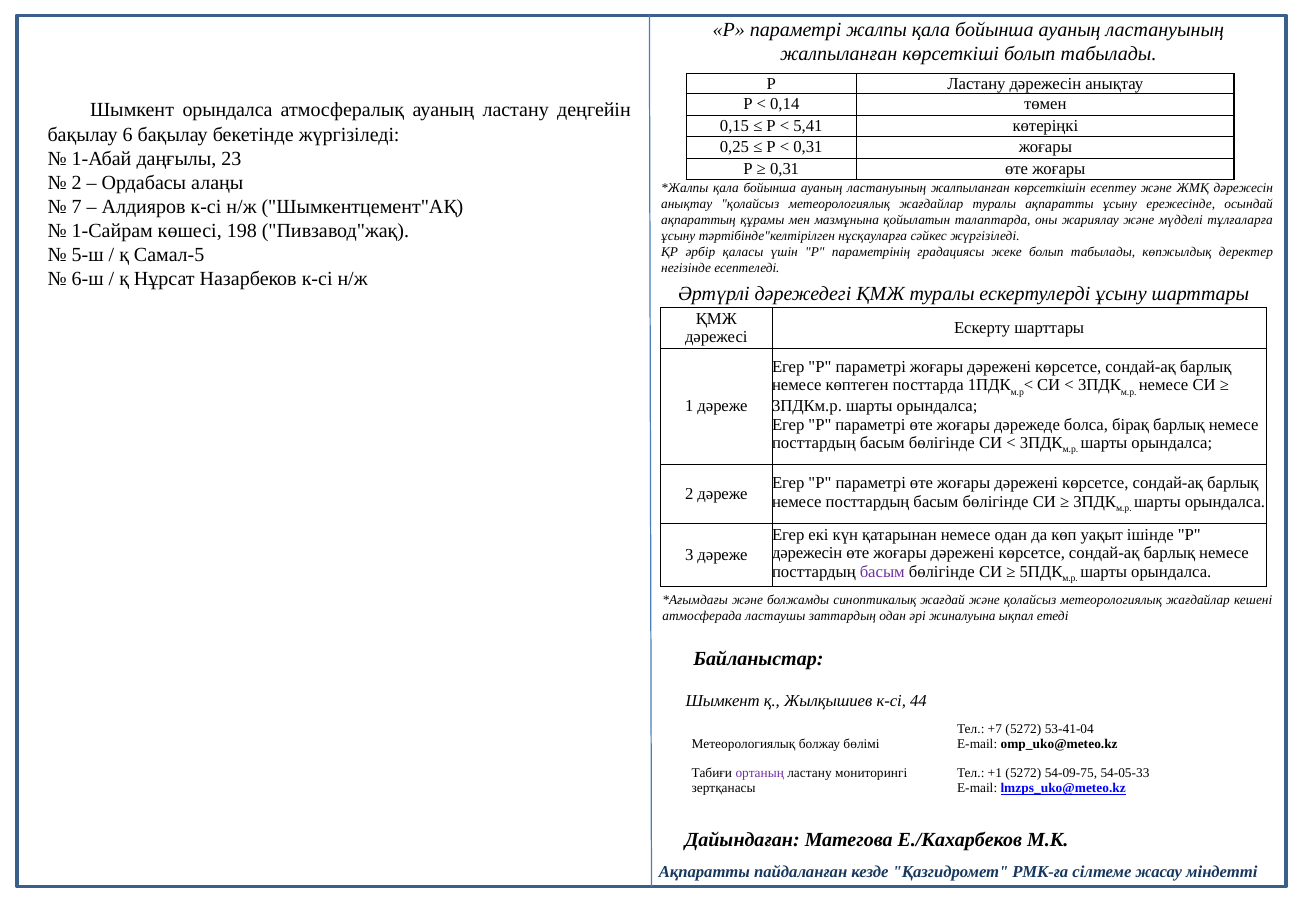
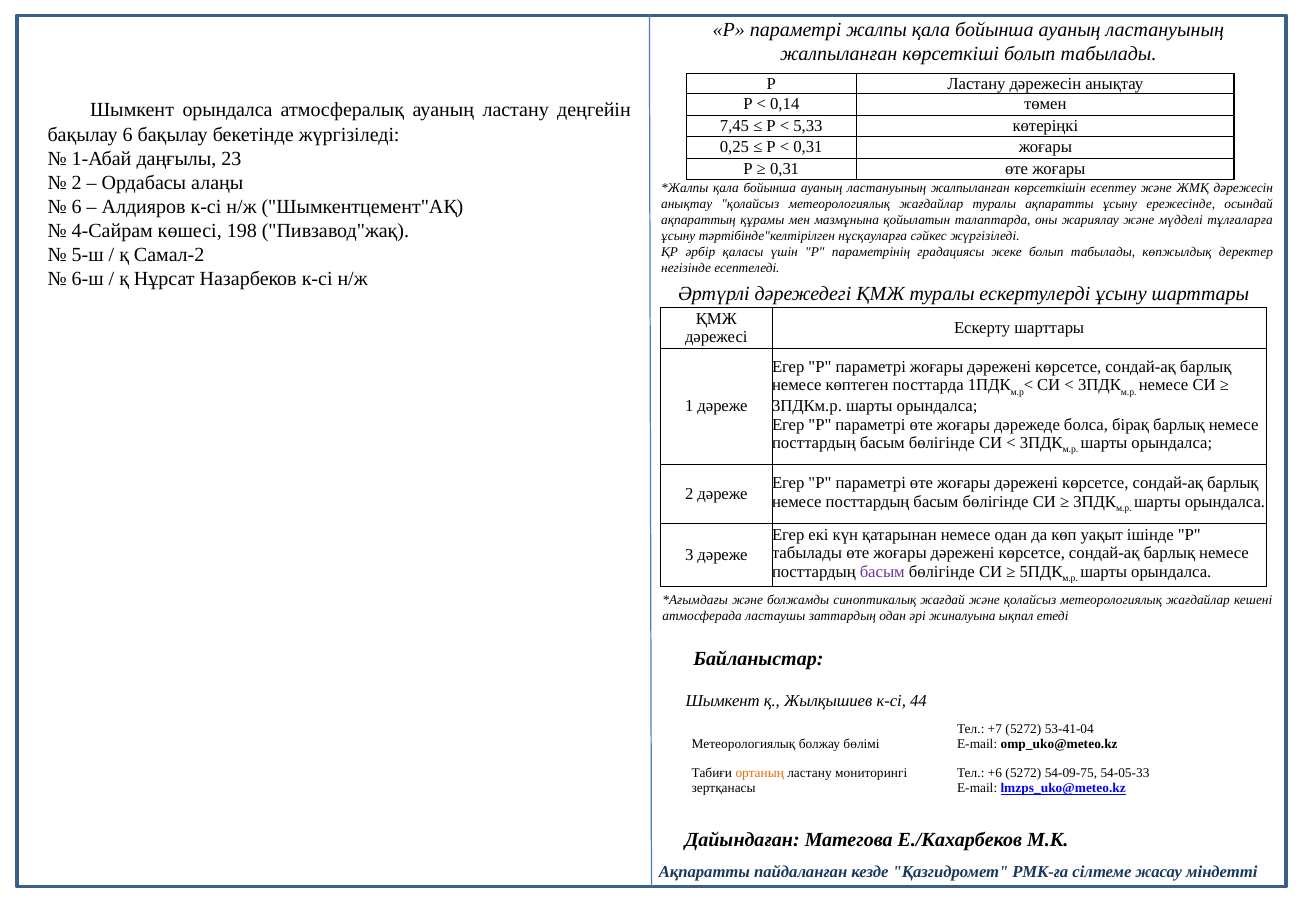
0,15: 0,15 -> 7,45 (735, 126)
5,41: 5,41 -> 5,33 (808, 126)
7: 7 -> 6 (77, 207)
1-Сайрам: 1-Сайрам -> 4-Сайрам (112, 231)
Самал-5: Самал-5 -> Самал-2 (169, 255)
дәрежесін: дәрежесін -> табылады (807, 553)
ортаның colour: purple -> orange (760, 773)
+1: +1 -> +6 (995, 773)
